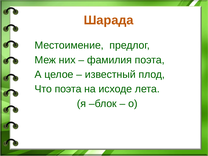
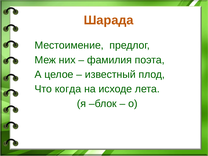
Что поэта: поэта -> когда (68, 89)
